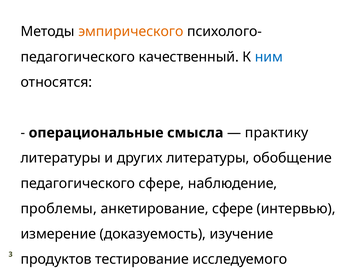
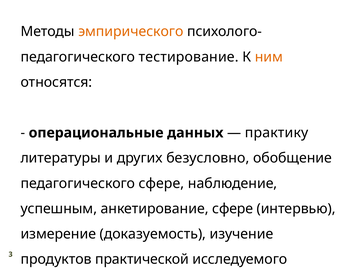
качественный: качественный -> тестирование (189, 57)
ним colour: blue -> orange (269, 57)
смысла: смысла -> данных (195, 133)
других литературы: литературы -> безусловно (208, 158)
проблемы: проблемы -> успешным (59, 209)
тестирование: тестирование -> практической (142, 260)
